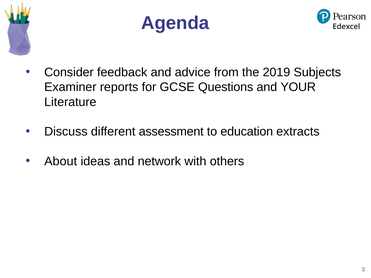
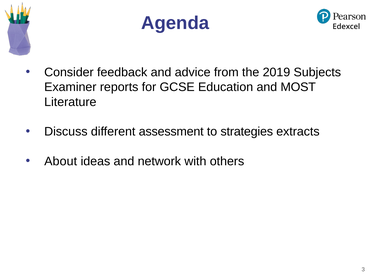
Questions: Questions -> Education (226, 87)
YOUR: YOUR -> MOST (298, 87)
education: education -> strategies (247, 132)
